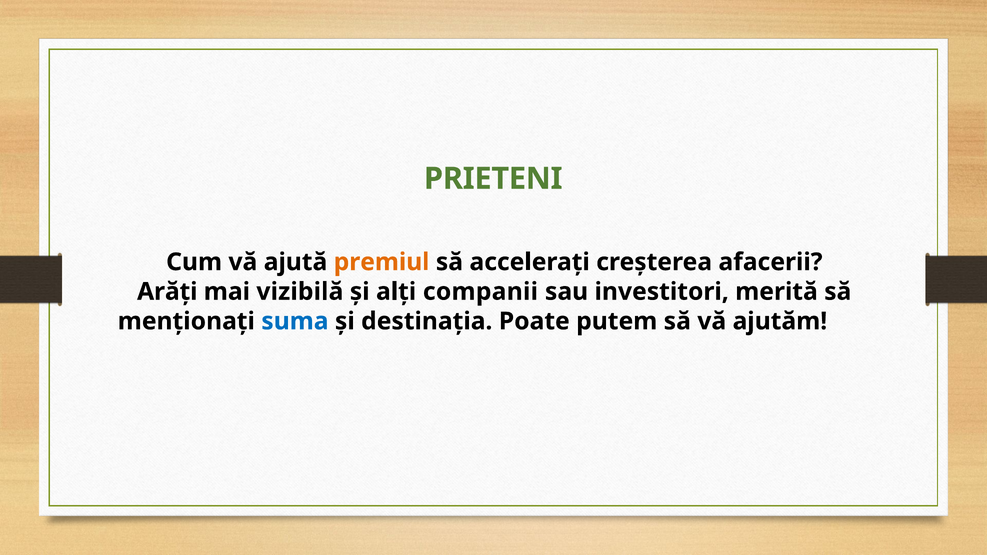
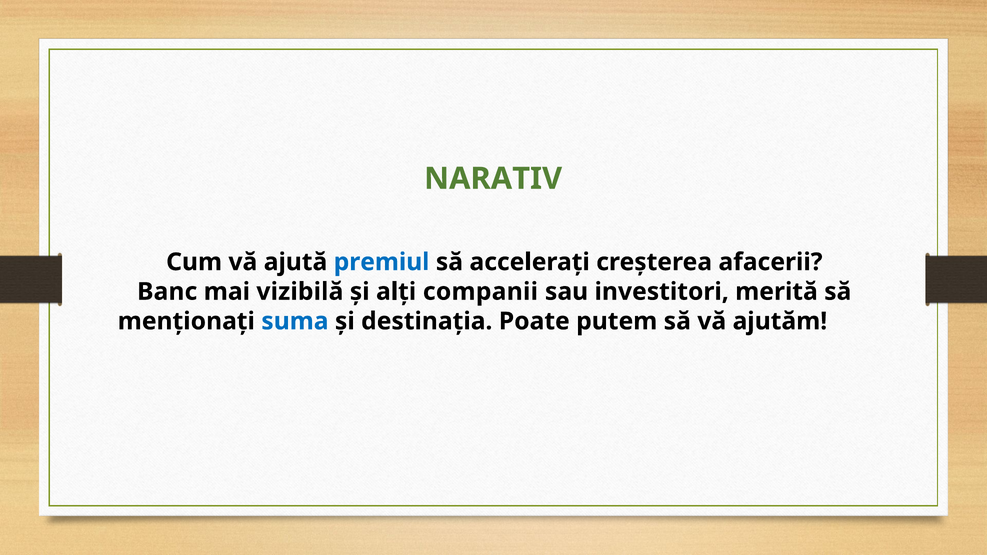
PRIETENI: PRIETENI -> NARATIV (493, 179)
premiul colour: orange -> blue (382, 262)
Arăți: Arăți -> Banc (167, 292)
